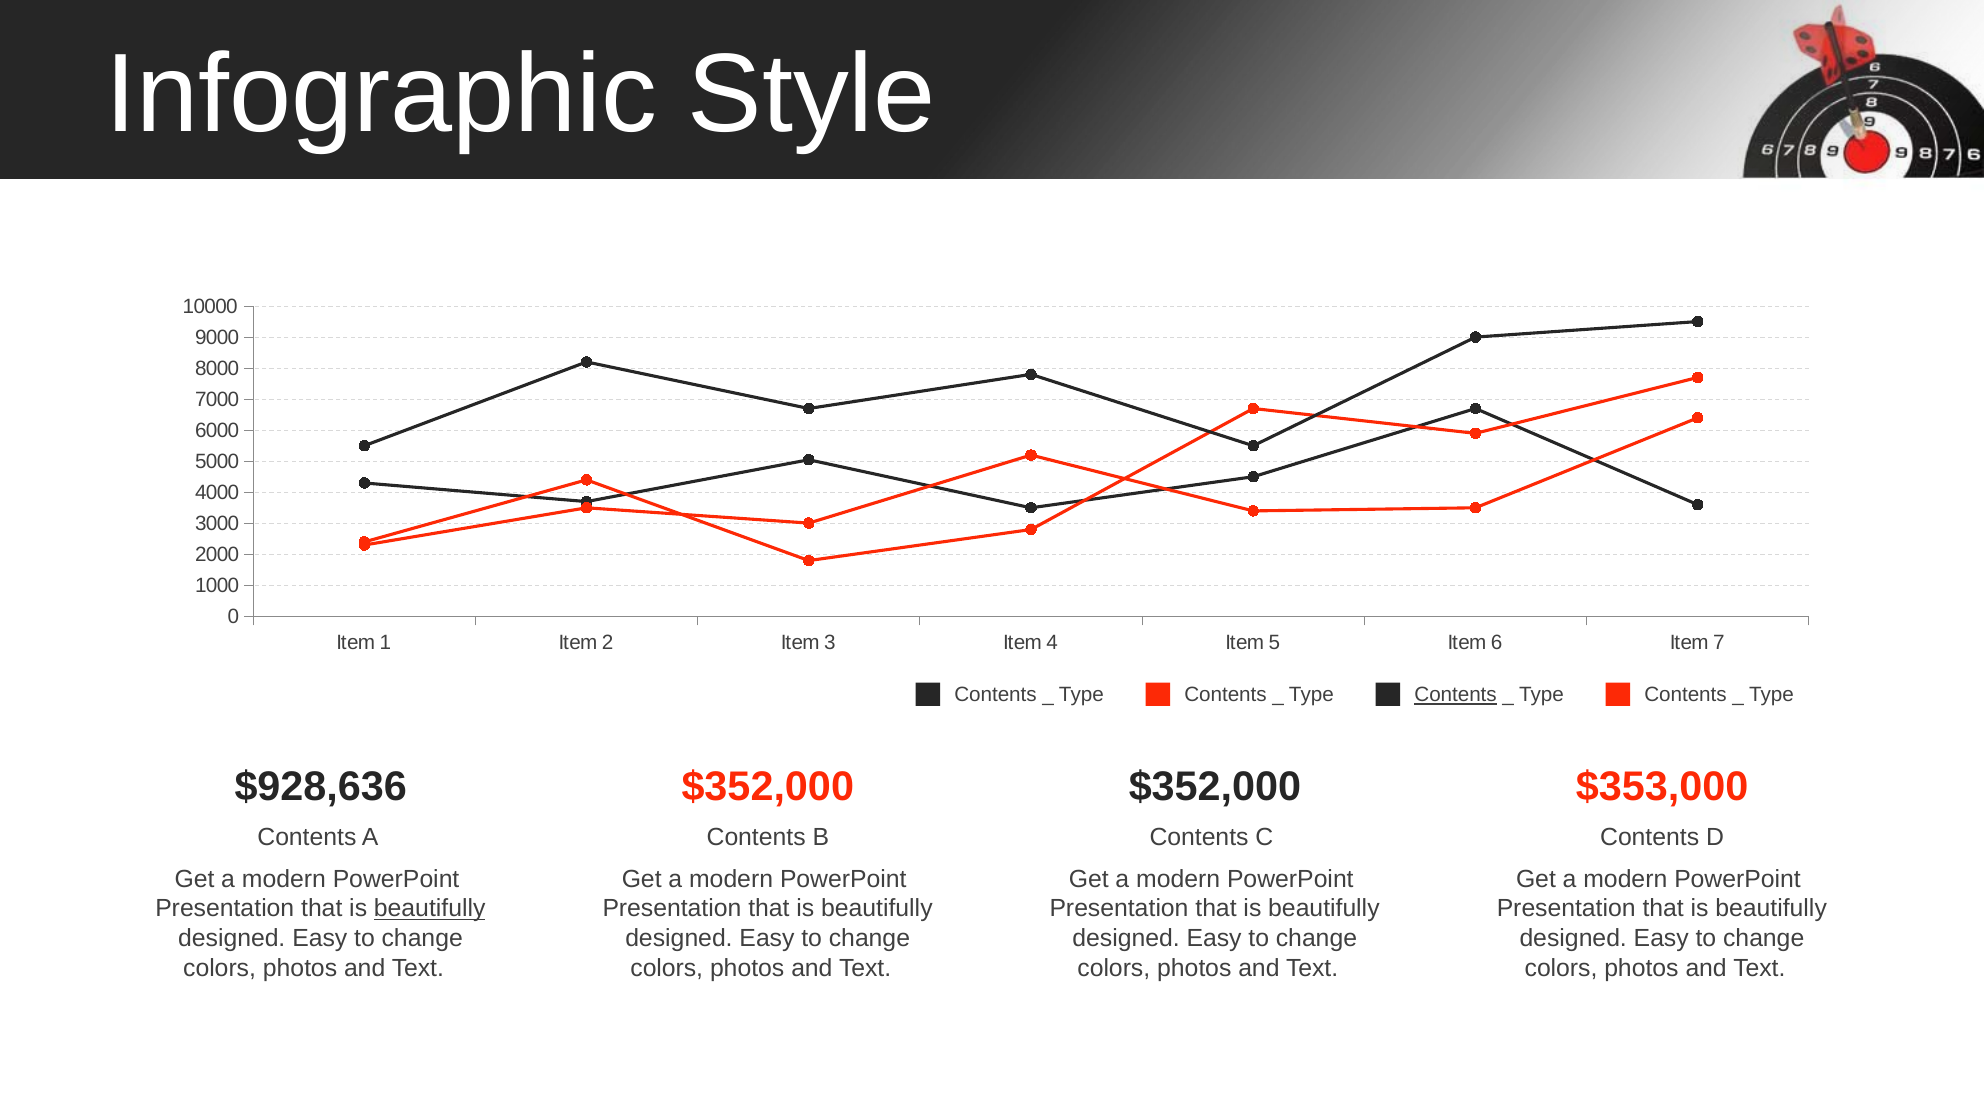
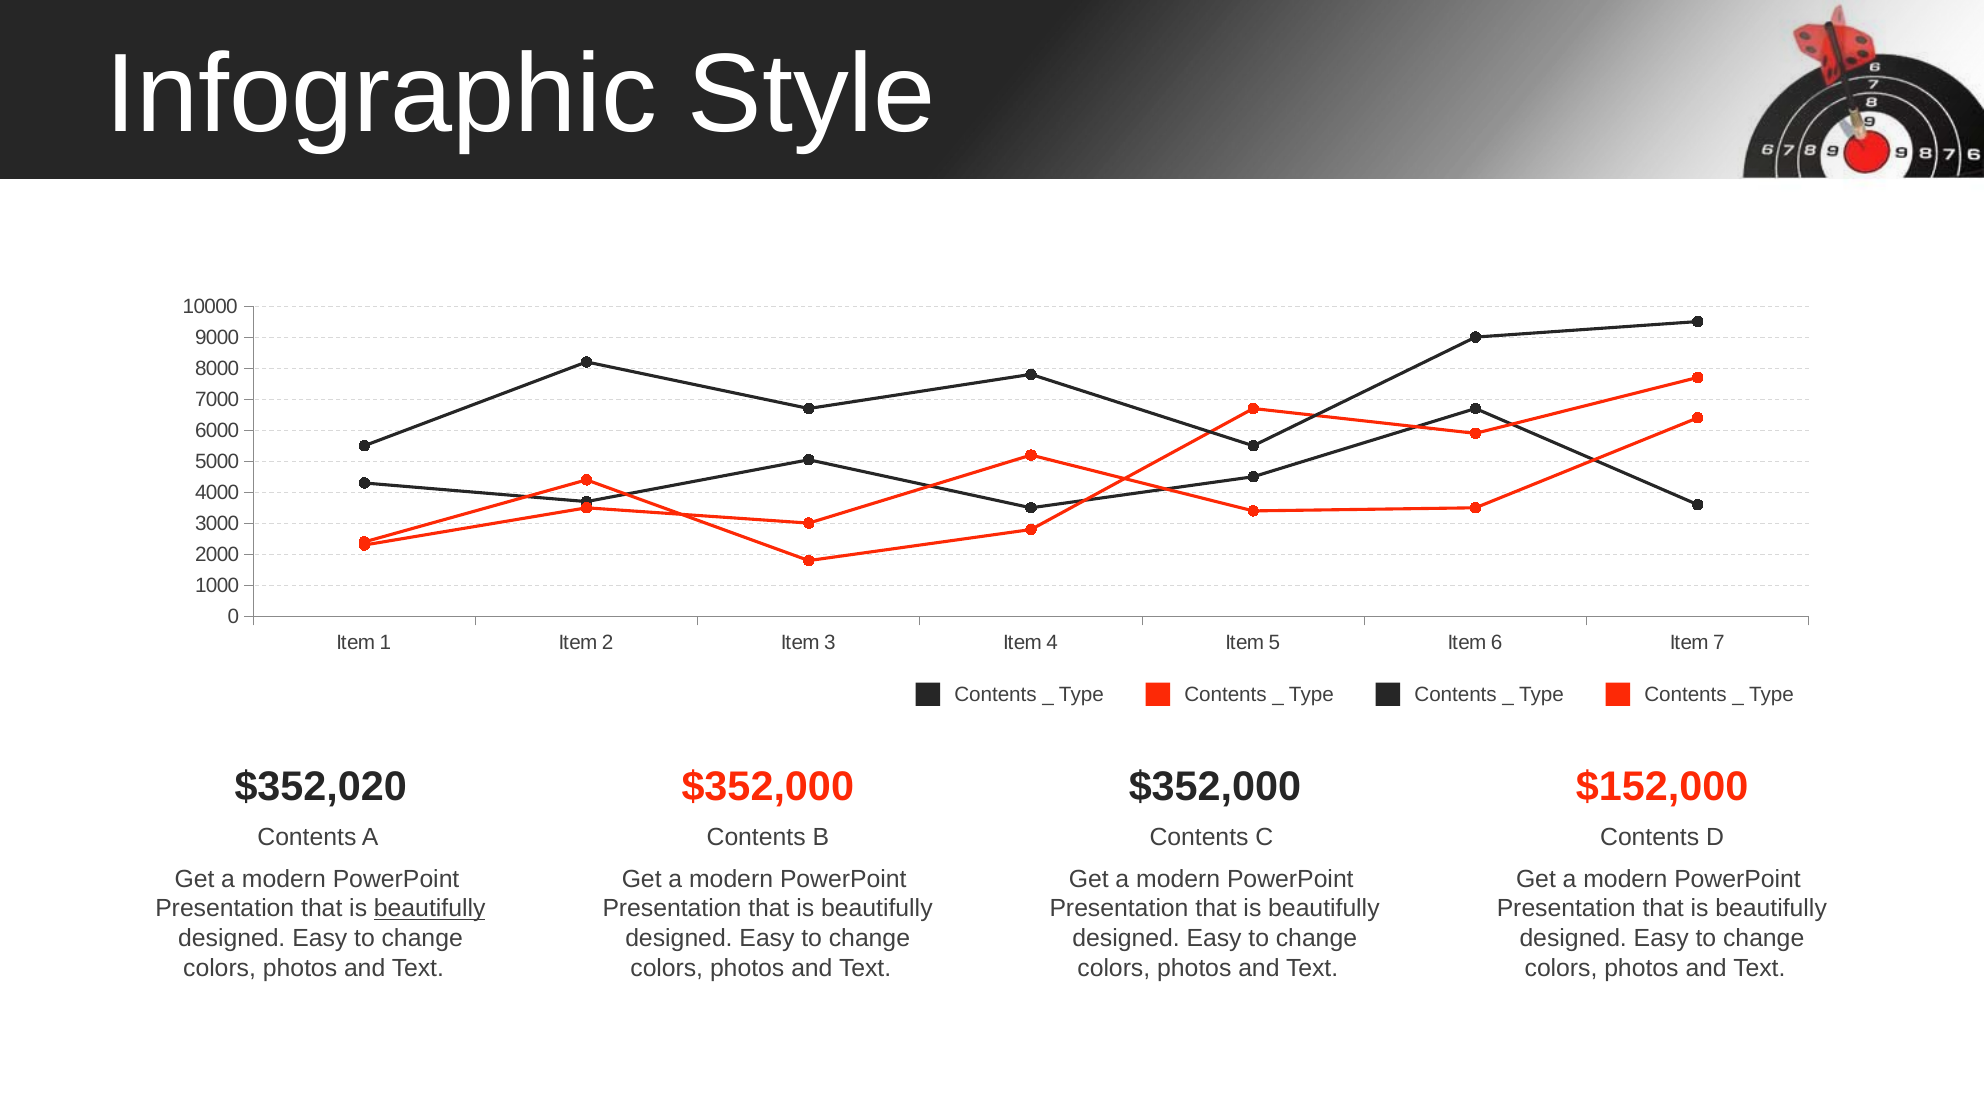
Contents underline: present -> none (1456, 695)
$928,636: $928,636 -> $352,020 (321, 787)
$353,000: $353,000 -> $152,000 (1662, 787)
